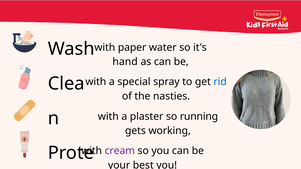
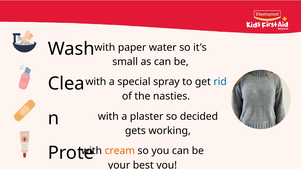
hand: hand -> small (125, 62)
running: running -> decided (199, 117)
cream colour: purple -> orange (120, 151)
